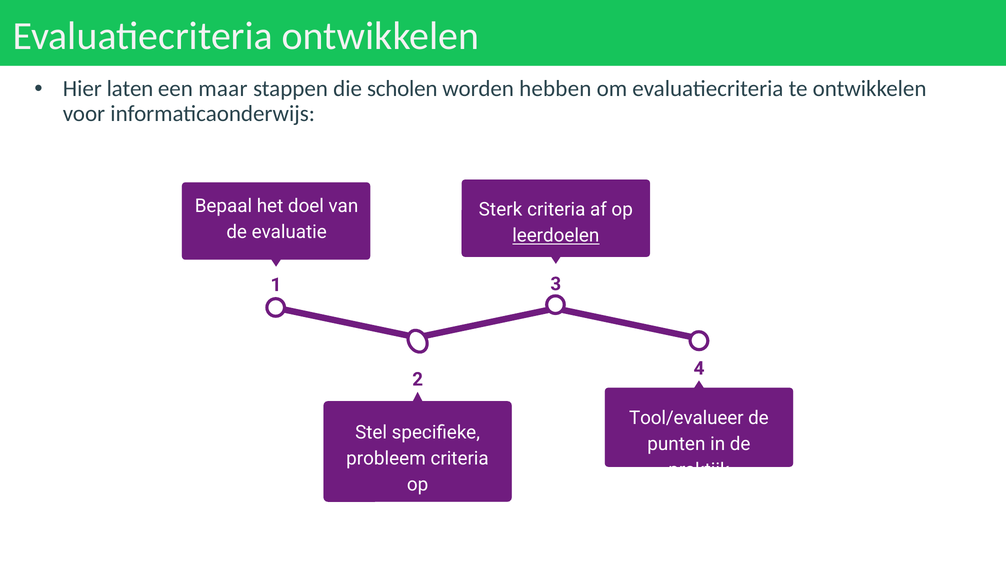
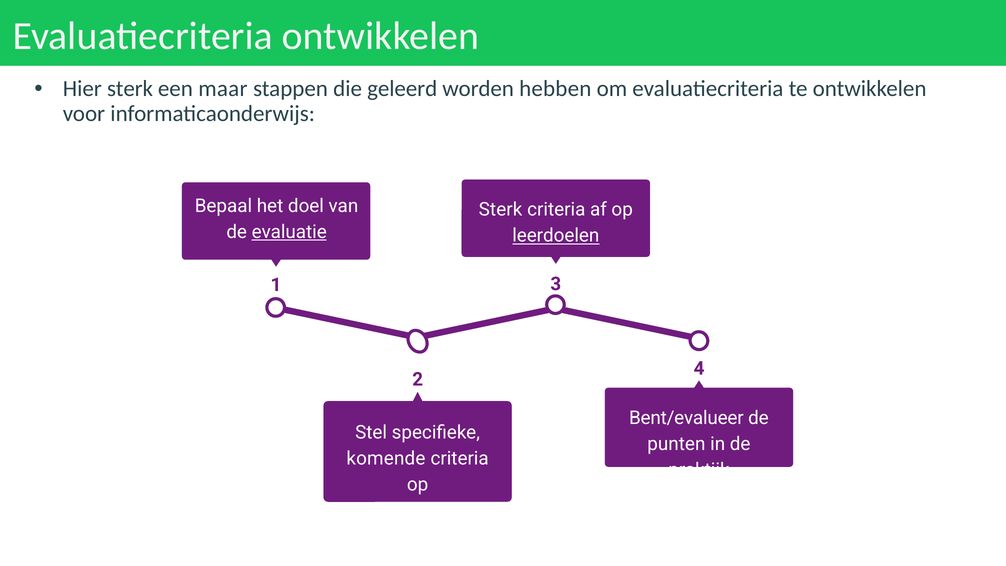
Hier laten: laten -> sterk (130, 89)
scholen: scholen -> geleerd (402, 89)
evaluatie underline: none -> present (289, 232)
Tool/evalueer: Tool/evalueer -> Bent/evalueer (686, 418)
probleem: probleem -> komende (386, 458)
